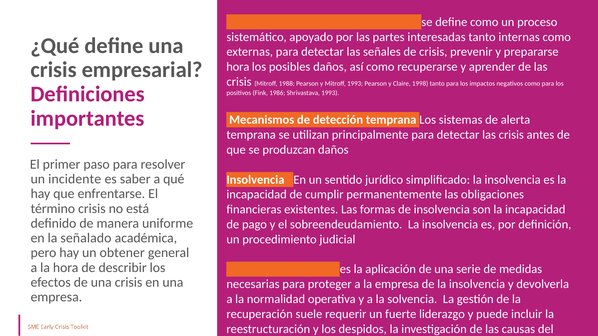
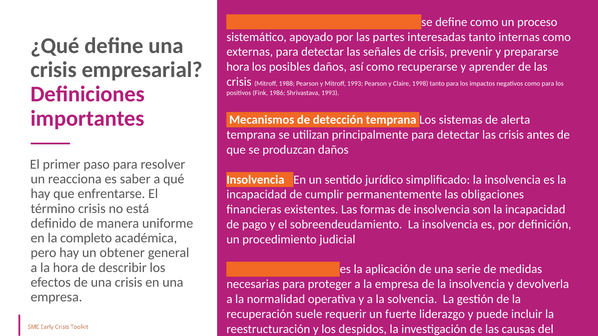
incidente: incidente -> reacciona (75, 179)
señalado: señalado -> completo (86, 238)
